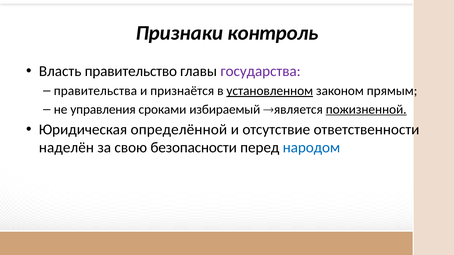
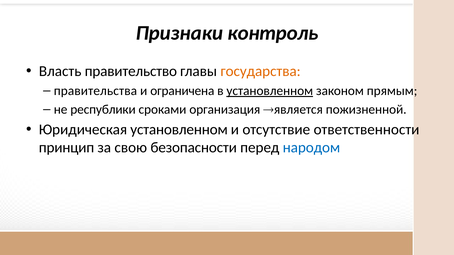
государства colour: purple -> orange (261, 71)
признаётся: признаётся -> ограничена (182, 91)
управления: управления -> республики (103, 110)
избираемый: избираемый -> организация (225, 110)
пожизненной underline: present -> none (366, 110)
Юридическая определённой: определённой -> установленном (179, 130)
наделён: наделён -> принцип (67, 148)
